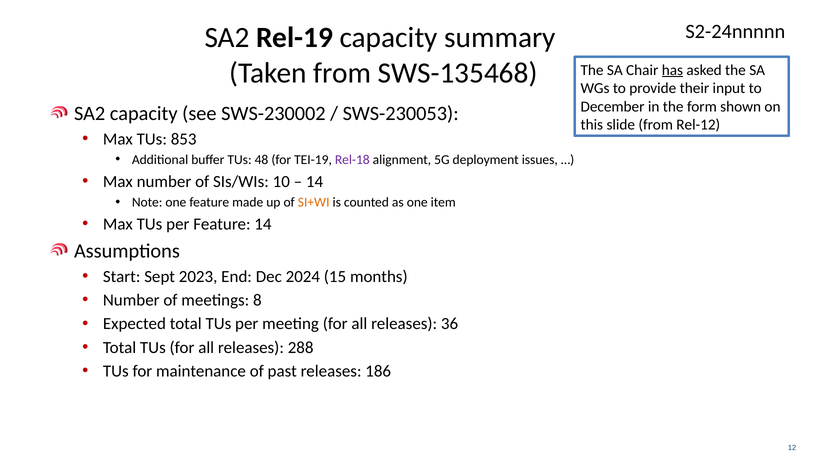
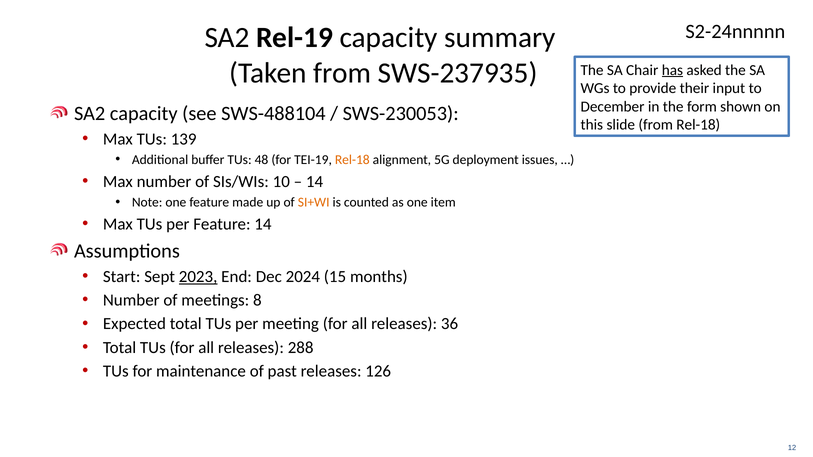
SWS-135468: SWS-135468 -> SWS-237935 (458, 73)
SWS-230002: SWS-230002 -> SWS-488104 (273, 114)
from Rel-12: Rel-12 -> Rel-18 (698, 125)
853: 853 -> 139 (184, 139)
Rel-18 colour: purple -> orange (352, 160)
2023 underline: none -> present (198, 277)
186: 186 -> 126 (378, 372)
